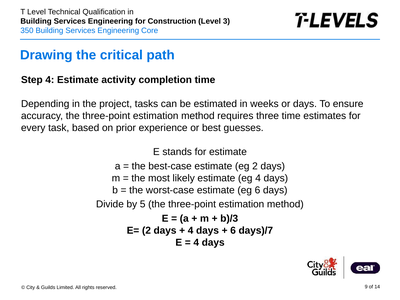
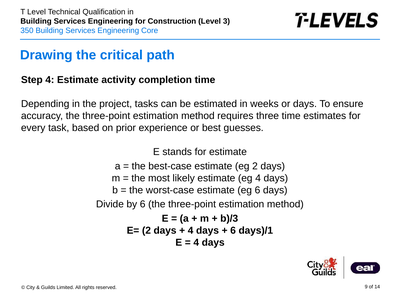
by 5: 5 -> 6 (143, 204)
days)/7: days)/7 -> days)/1 (256, 231)
